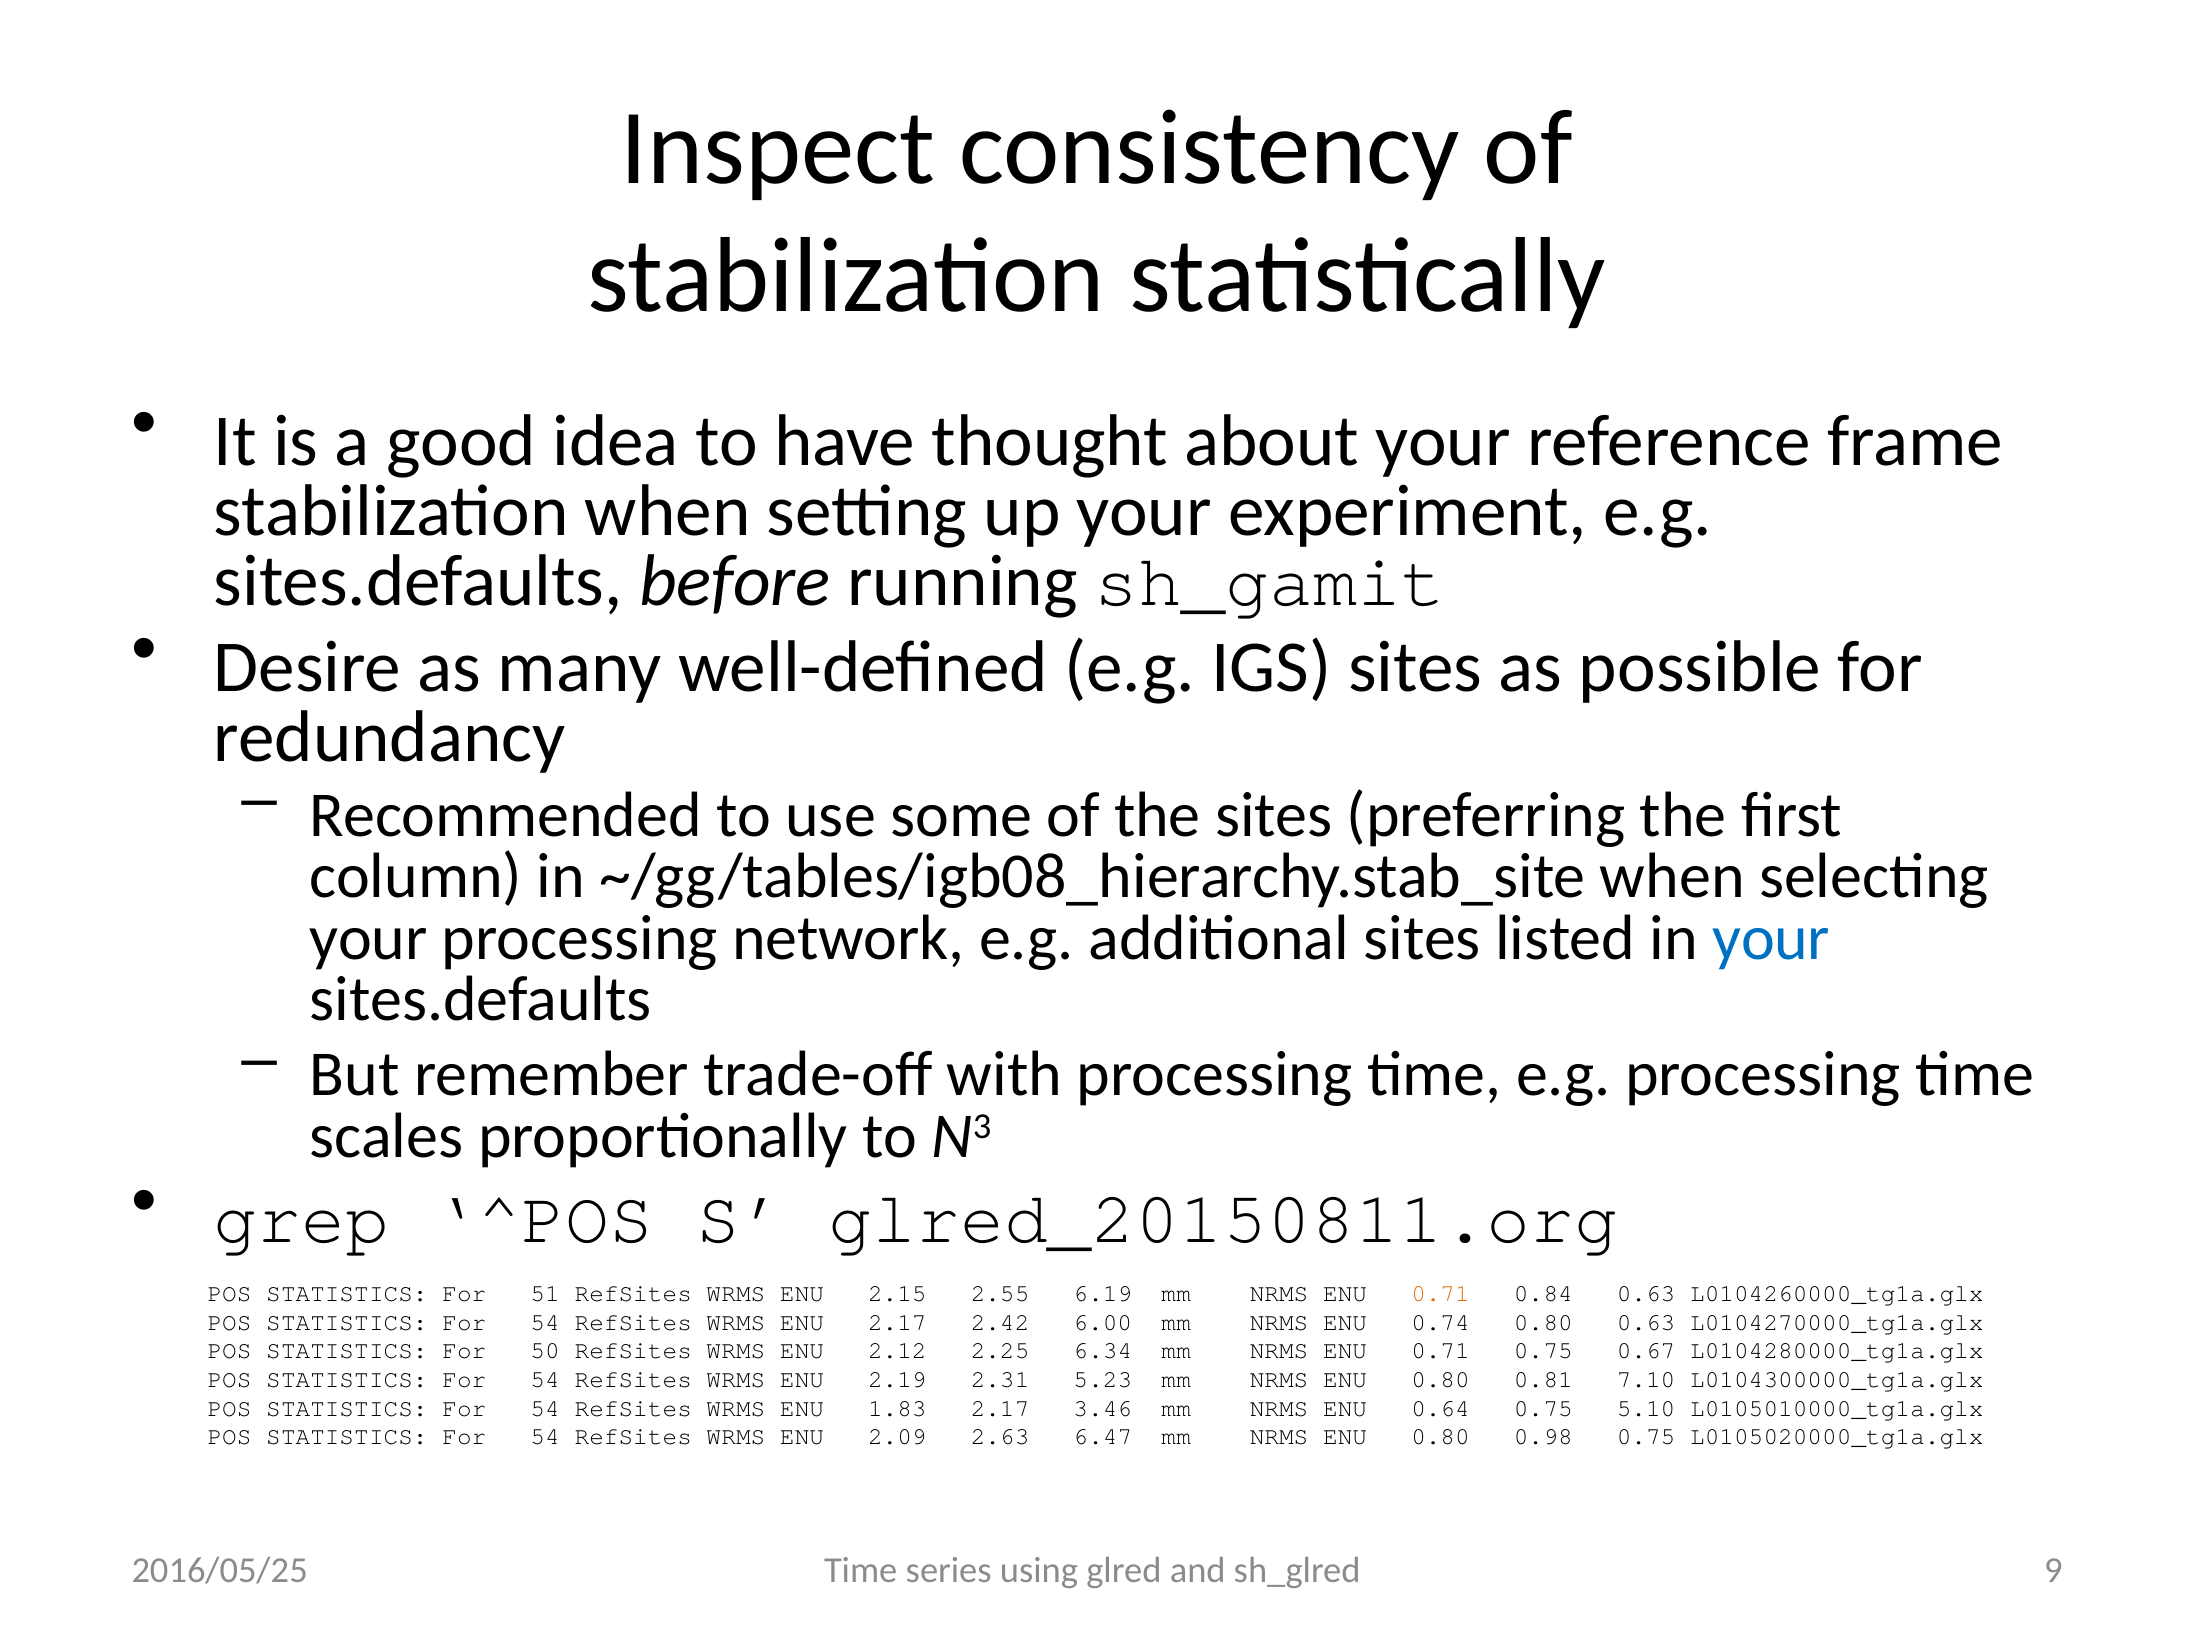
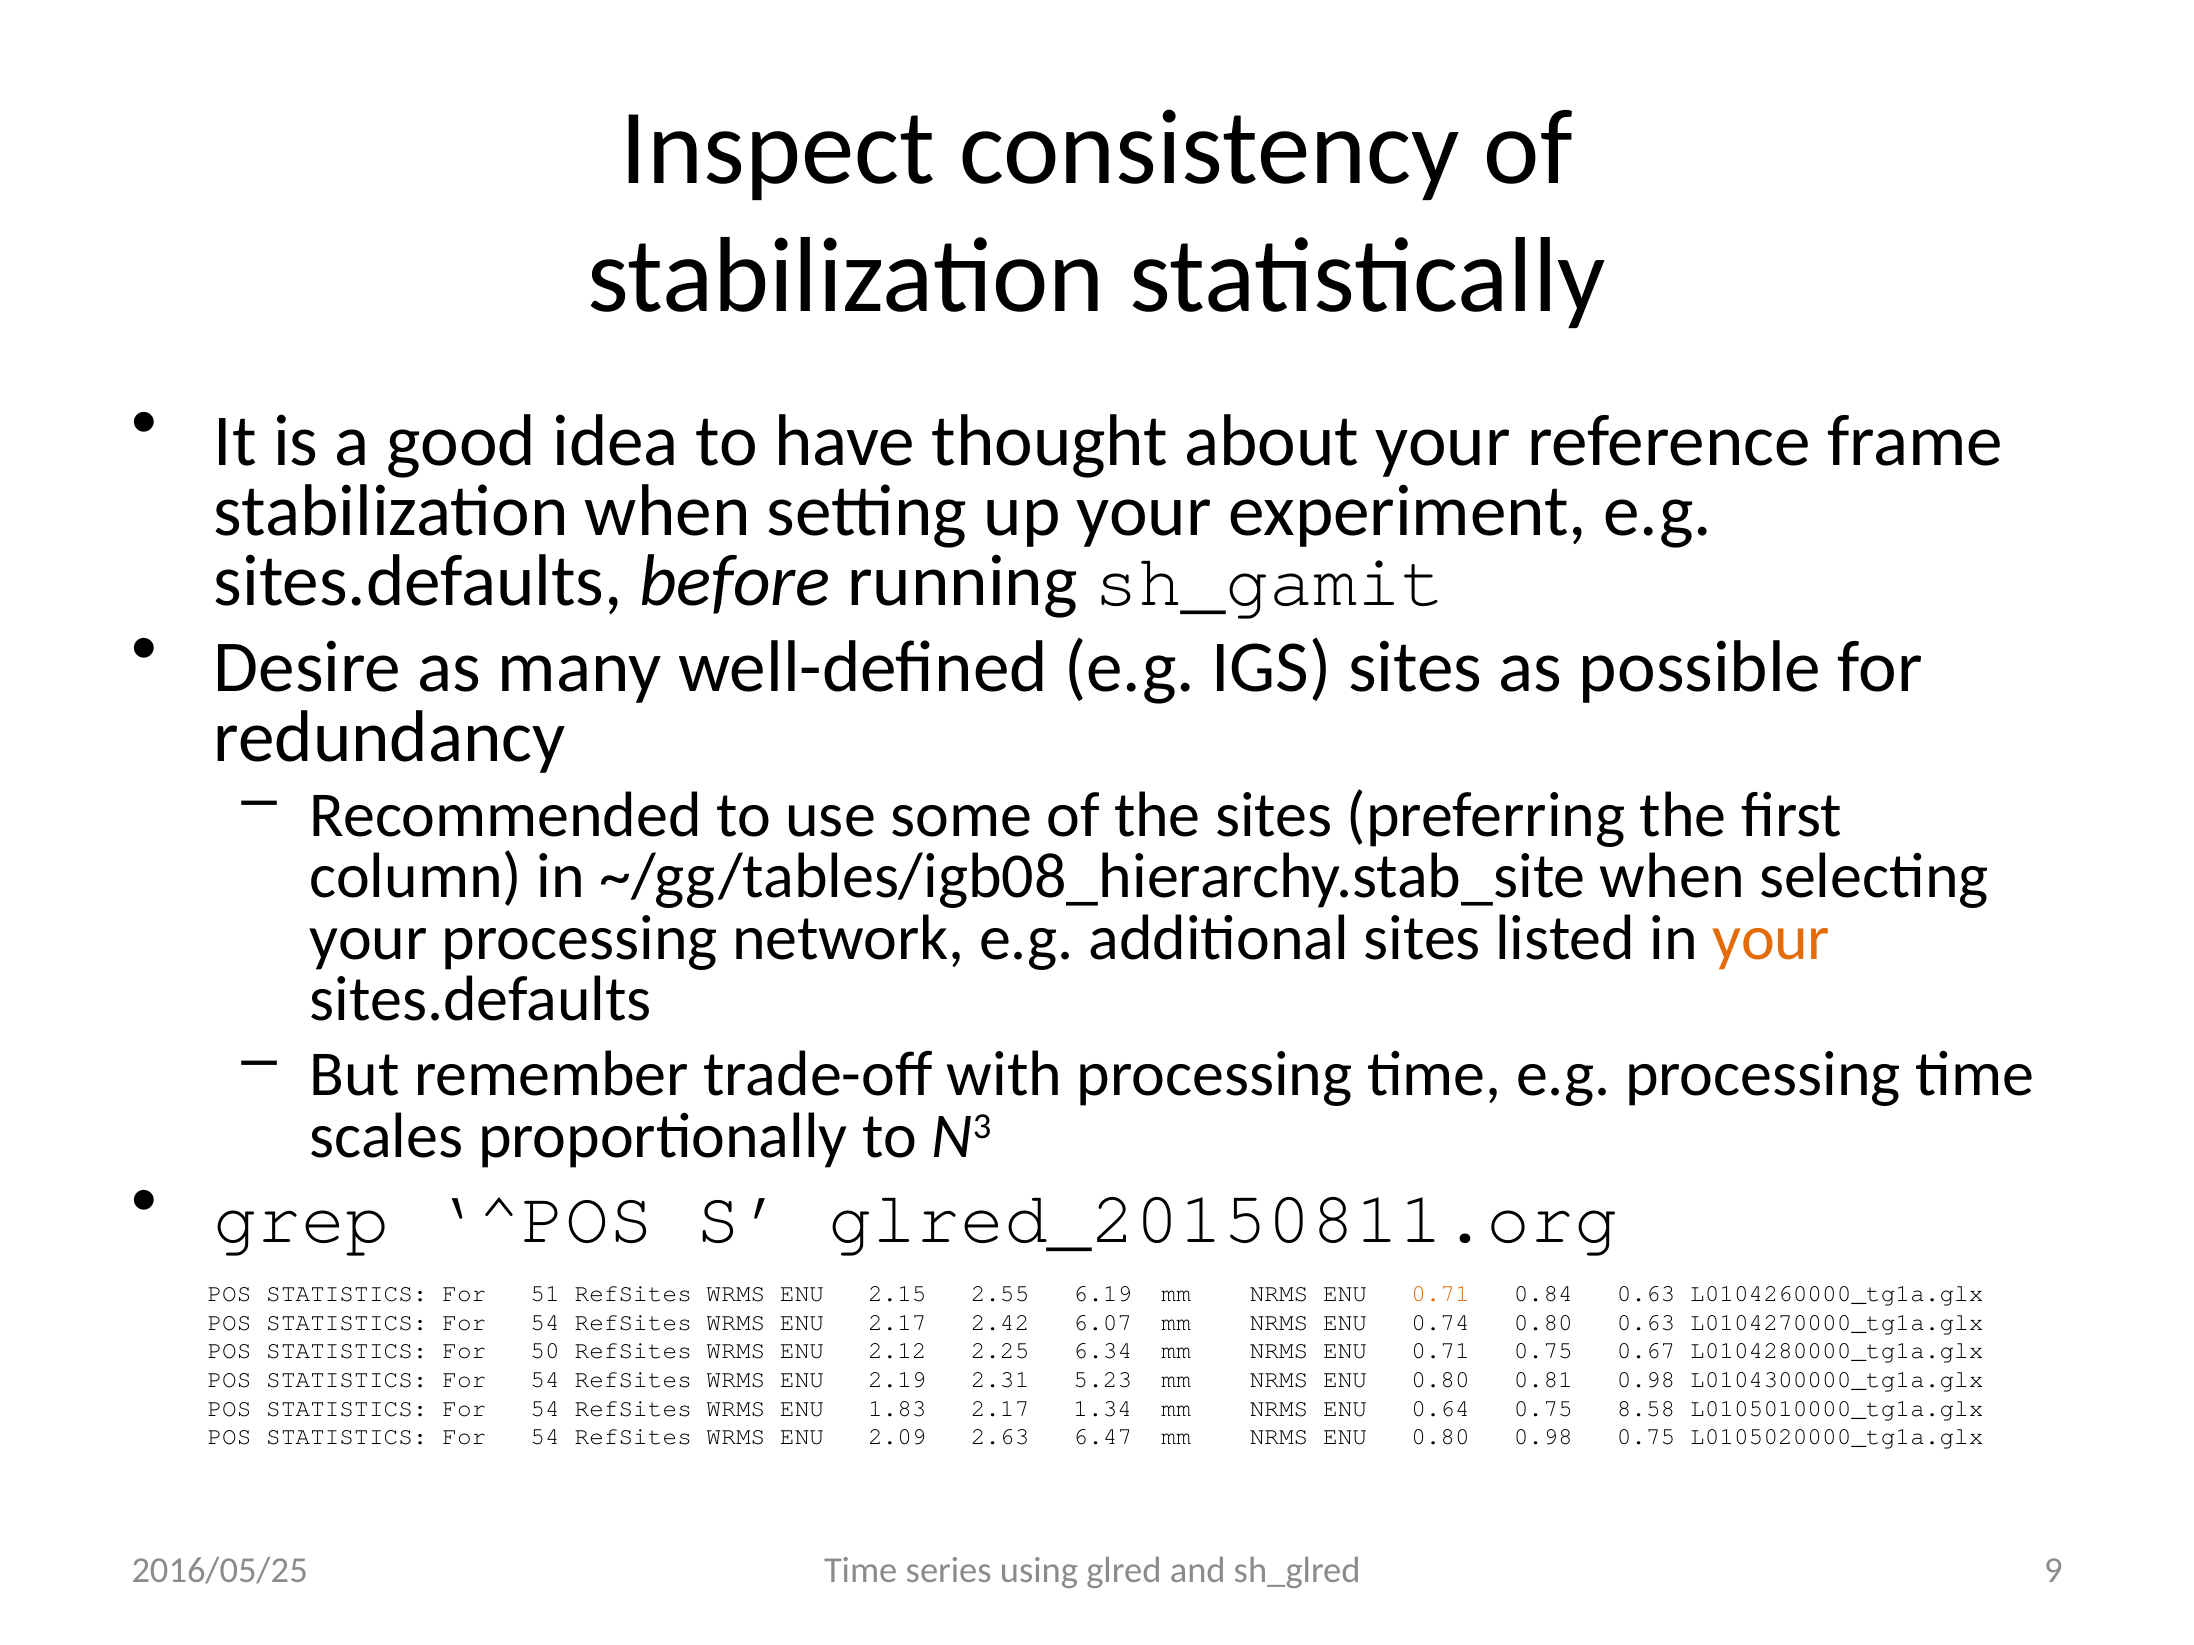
your colour: blue -> orange (1771, 938)
6.00: 6.00 -> 6.07 (1103, 1322)
0.81 7.10: 7.10 -> 0.98 (1646, 1380)
3.46: 3.46 -> 1.34 (1103, 1408)
5.10: 5.10 -> 8.58 (1646, 1408)
